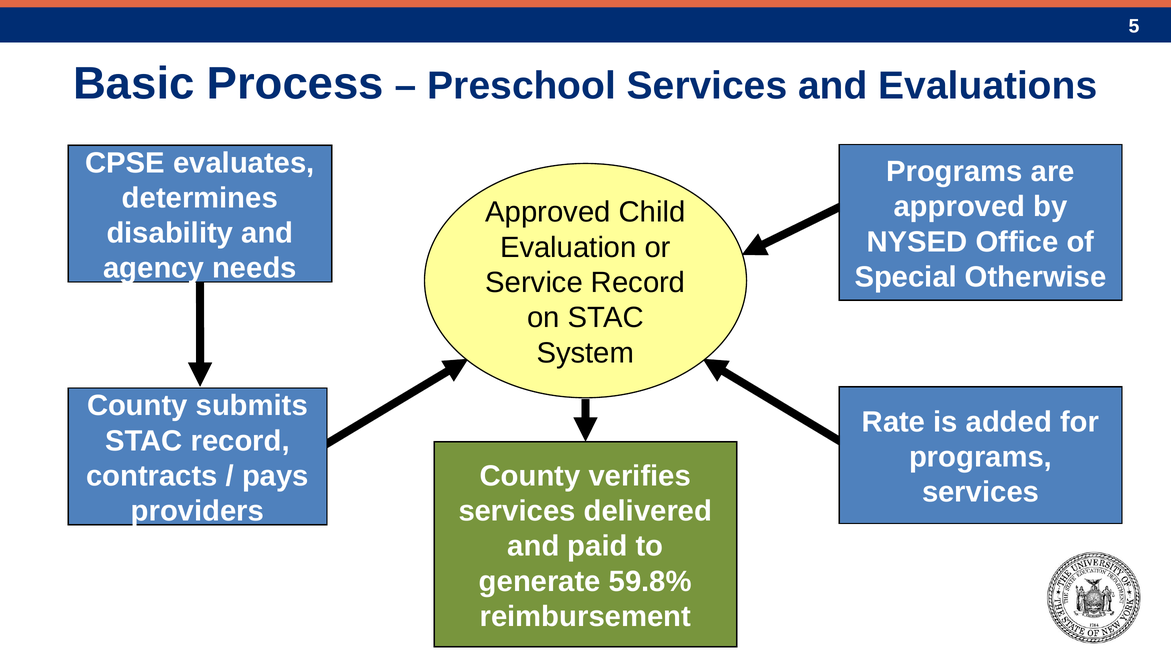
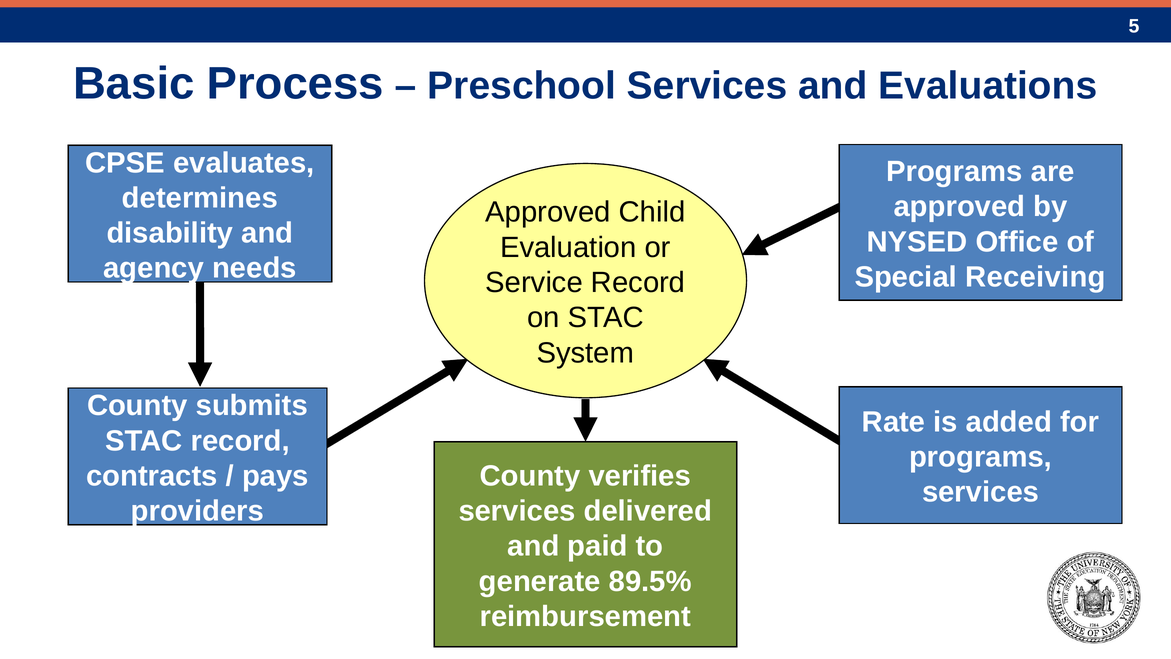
Otherwise: Otherwise -> Receiving (1036, 277)
59.8%: 59.8% -> 89.5% (650, 581)
